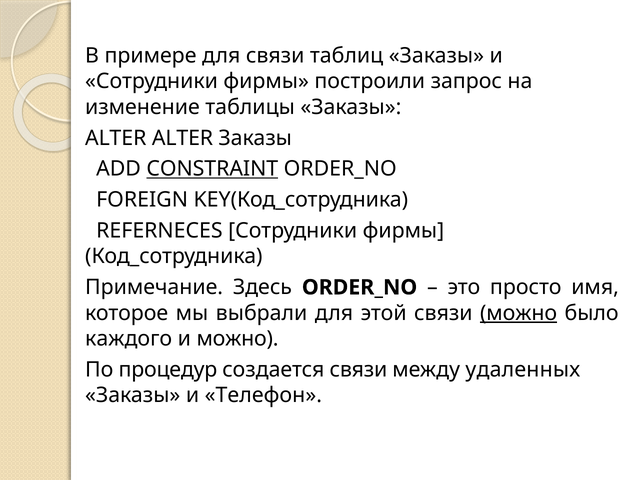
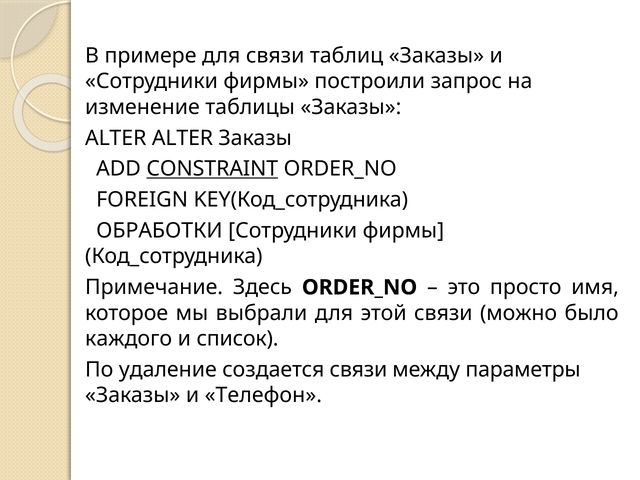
REFERNECES: REFERNECES -> ОБРАБОТКИ (159, 231)
можно underline: present -> none (519, 313)
и можно: можно -> список (238, 339)
процедур: процедур -> удаление (168, 369)
удаленных: удаленных -> параметры (523, 369)
